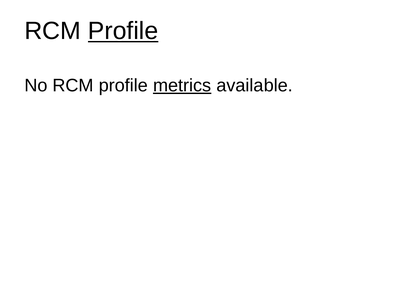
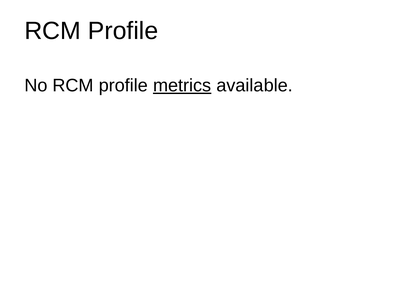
Profile underline: present -> none (123, 31)
